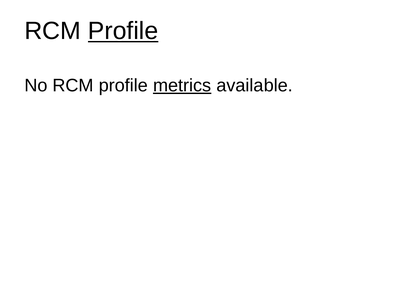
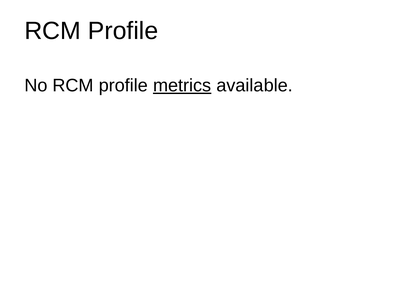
Profile underline: present -> none (123, 31)
